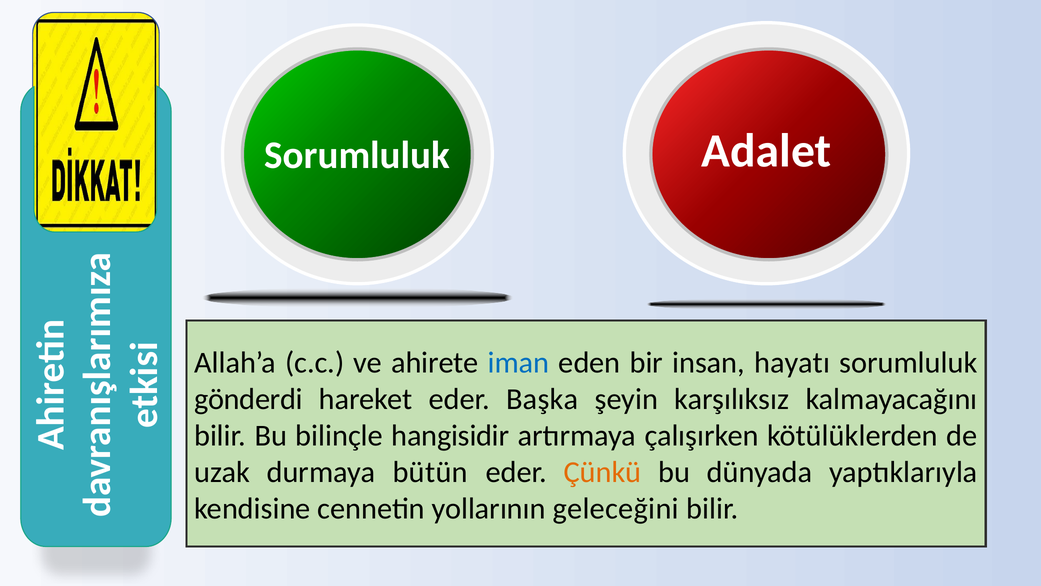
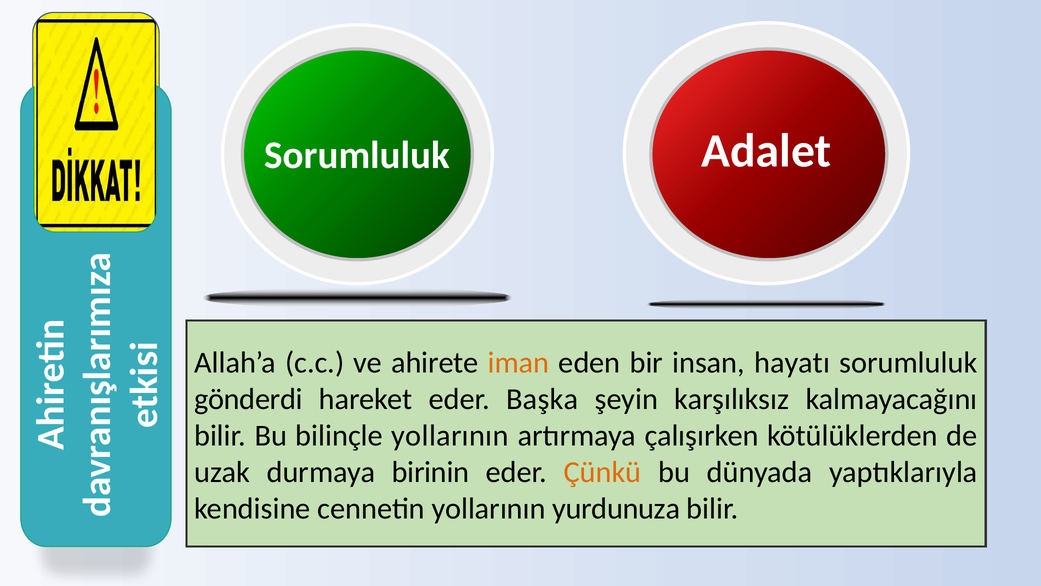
iman colour: blue -> orange (518, 362)
bilinçle hangisidir: hangisidir -> yollarının (450, 435)
bütün: bütün -> birinin (430, 472)
geleceğini: geleceğini -> yurdunuza (616, 508)
